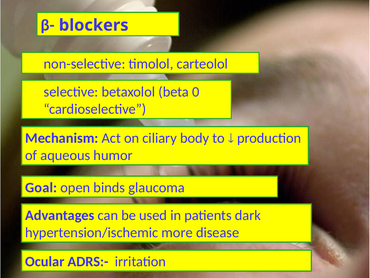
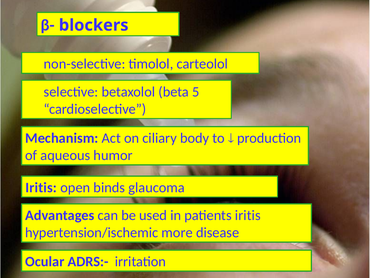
0: 0 -> 5 (196, 92)
Goal: Goal -> Iritis (41, 187)
patients dark: dark -> iritis (248, 215)
